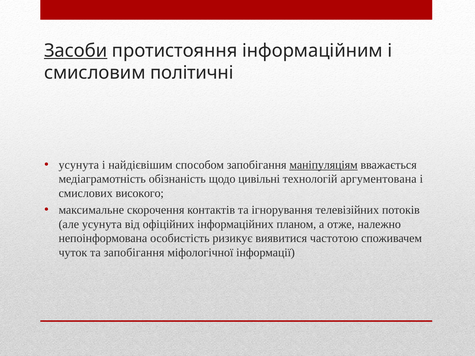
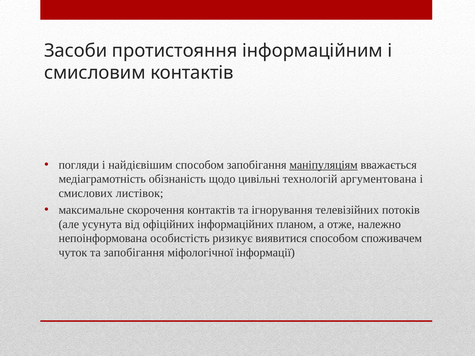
Засоби underline: present -> none (76, 51)
смисловим політичні: політичні -> контактів (192, 73)
усунута: усунута -> погляди (79, 165)
високого: високого -> листівок (140, 193)
виявитися частотою: частотою -> способом (334, 239)
